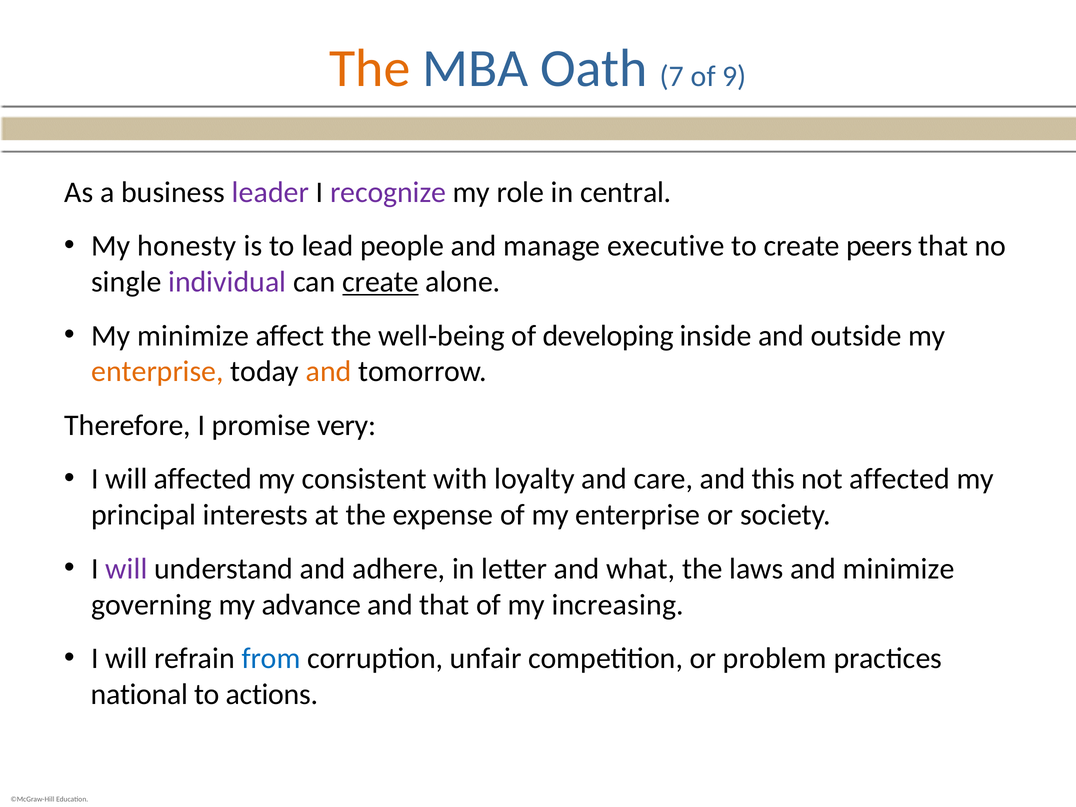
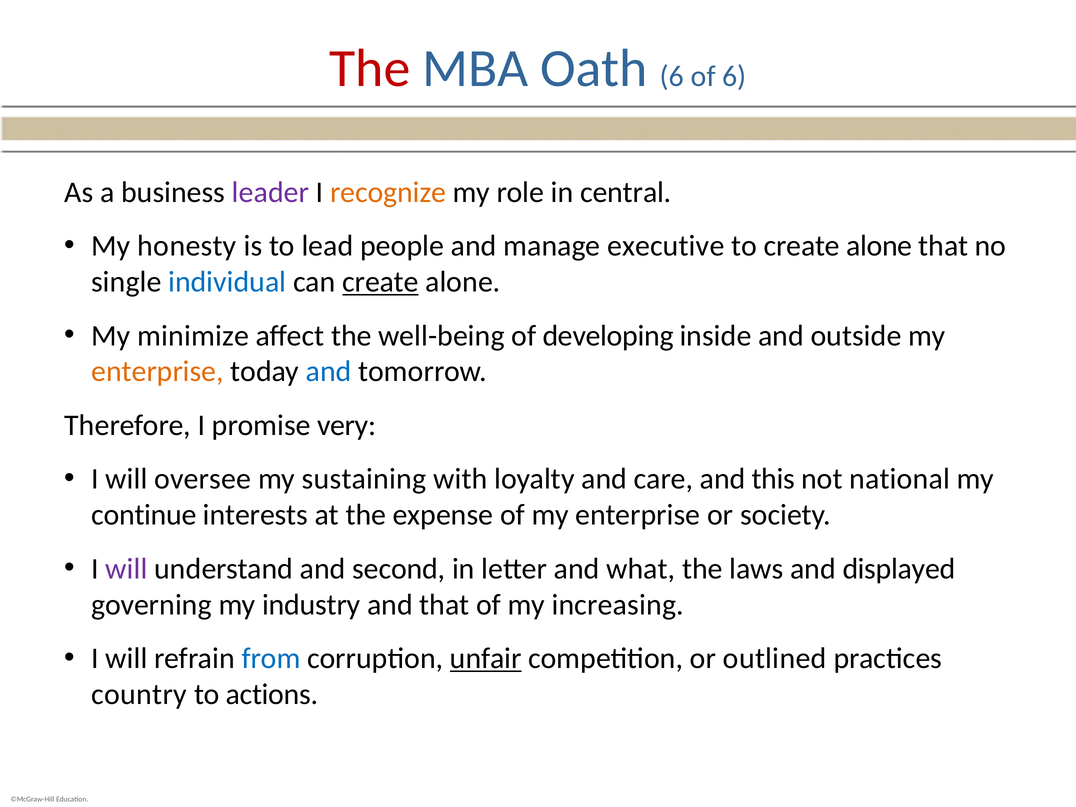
The colour: orange -> red (370, 68)
Oath 7: 7 -> 6 (672, 76)
of 9: 9 -> 6 (734, 76)
recognize colour: purple -> orange (388, 192)
to create peers: peers -> alone (879, 246)
individual colour: purple -> blue (227, 282)
and colour: orange -> blue (329, 372)
will affected: affected -> oversee (203, 479)
consistent: consistent -> sustaining (364, 479)
not affected: affected -> national (900, 479)
principal: principal -> continue (144, 515)
adhere: adhere -> second (399, 569)
and minimize: minimize -> displayed (899, 569)
advance: advance -> industry (311, 605)
unfair underline: none -> present (486, 658)
problem: problem -> outlined (775, 658)
national: national -> country (139, 694)
